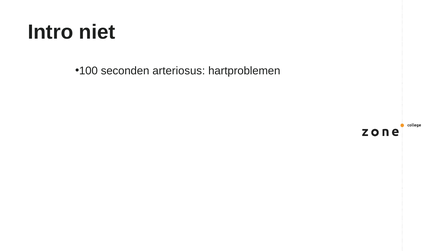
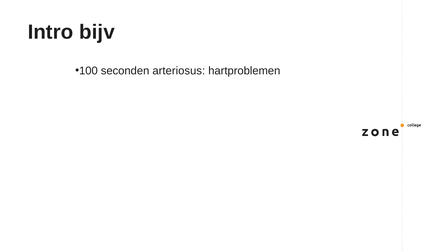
niet: niet -> bijv (97, 32)
